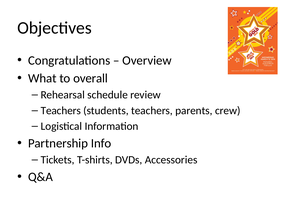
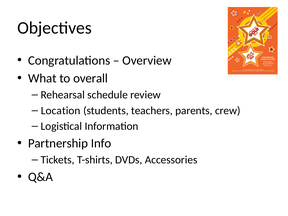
Teachers: Teachers -> Location (61, 111)
